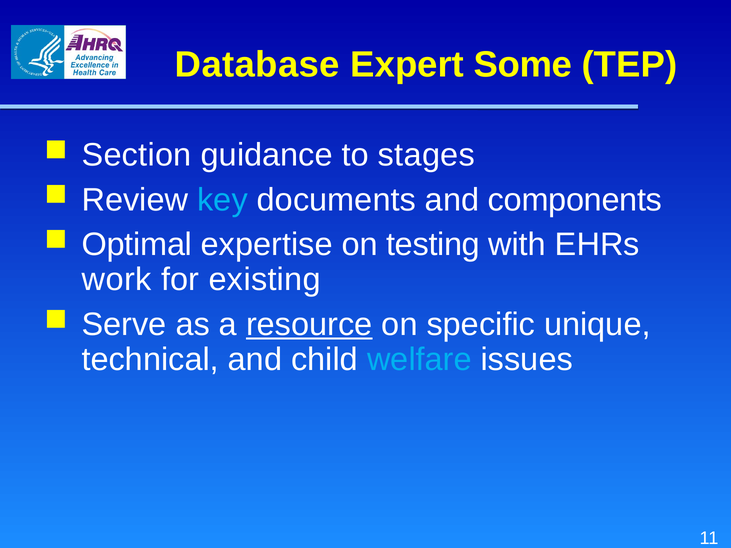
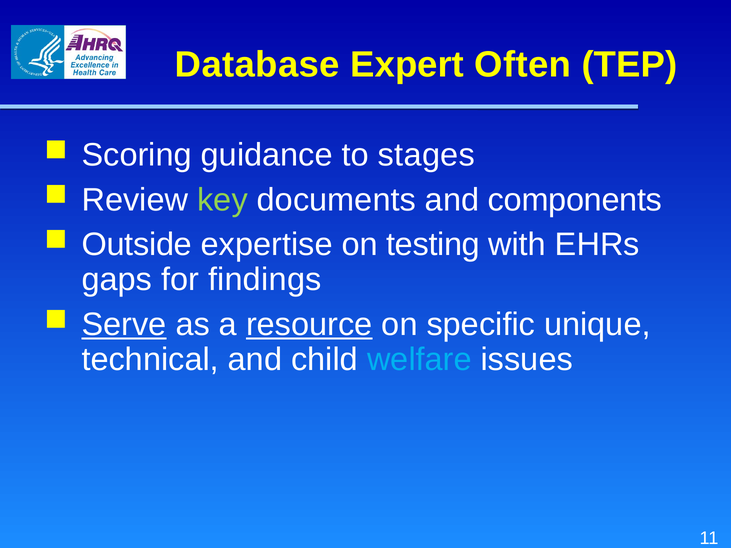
Some: Some -> Often (523, 65)
Section: Section -> Scoring (137, 155)
key colour: light blue -> light green (223, 200)
Optimal: Optimal -> Outside (137, 245)
work: work -> gaps (117, 280)
existing: existing -> findings (265, 280)
Serve underline: none -> present (124, 325)
